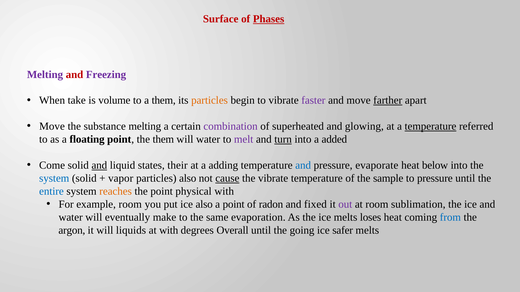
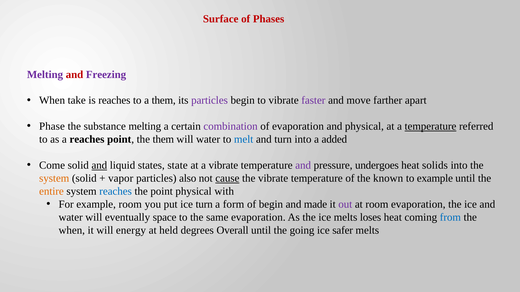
Phases underline: present -> none (269, 19)
is volume: volume -> reaches (114, 101)
particles colour: orange -> purple (210, 101)
farther underline: present -> none (388, 101)
Move: Move -> Phase (52, 127)
of superheated: superheated -> evaporation (298, 127)
and glowing: glowing -> physical (364, 127)
a floating: floating -> reaches (87, 140)
melt colour: purple -> blue (244, 140)
turn underline: present -> none (283, 140)
their: their -> state (178, 166)
a adding: adding -> vibrate (223, 166)
and colour: blue -> purple (303, 166)
evaporate: evaporate -> undergoes (377, 166)
below: below -> solids (435, 166)
system colour: blue -> orange (54, 179)
sample: sample -> known (388, 179)
to pressure: pressure -> example (435, 179)
entire colour: blue -> orange (51, 192)
reaches colour: orange -> blue (116, 192)
ice also: also -> turn (204, 205)
a point: point -> form (234, 205)
of radon: radon -> begin (271, 205)
fixed: fixed -> made (316, 205)
room sublimation: sublimation -> evaporation (418, 205)
make: make -> space (165, 218)
argon: argon -> when (72, 231)
liquids: liquids -> energy (131, 231)
at with: with -> held (169, 231)
